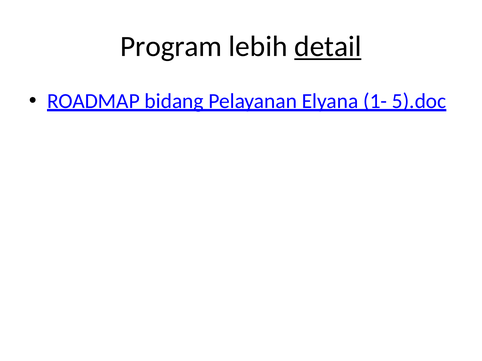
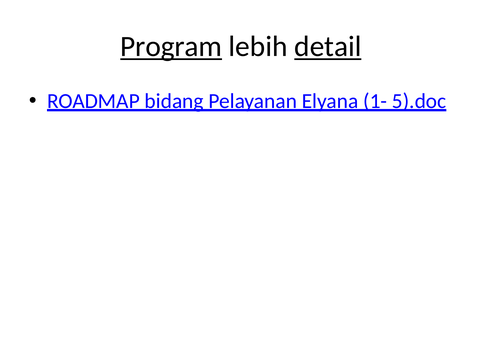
Program underline: none -> present (171, 47)
